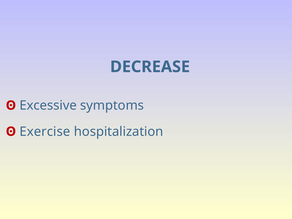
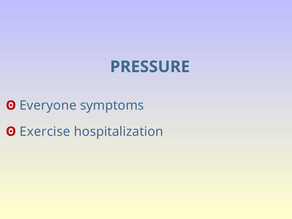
DECREASE: DECREASE -> PRESSURE (150, 67)
Excessive: Excessive -> Everyone (48, 105)
